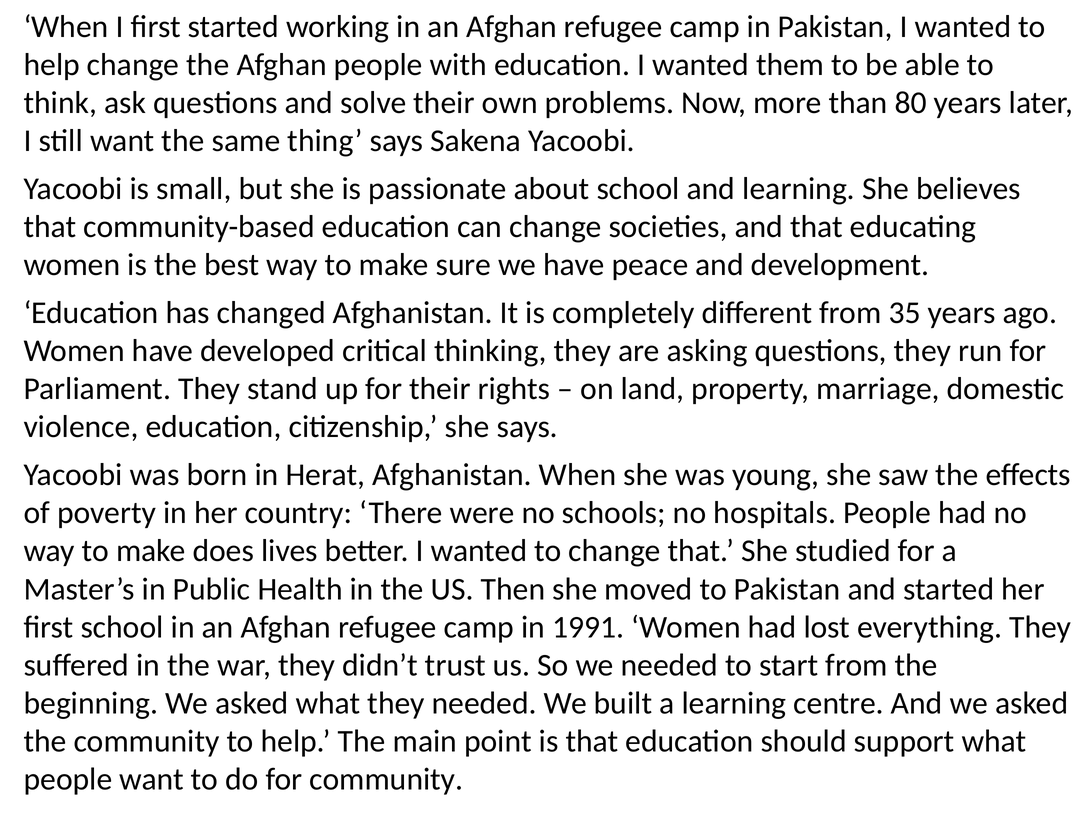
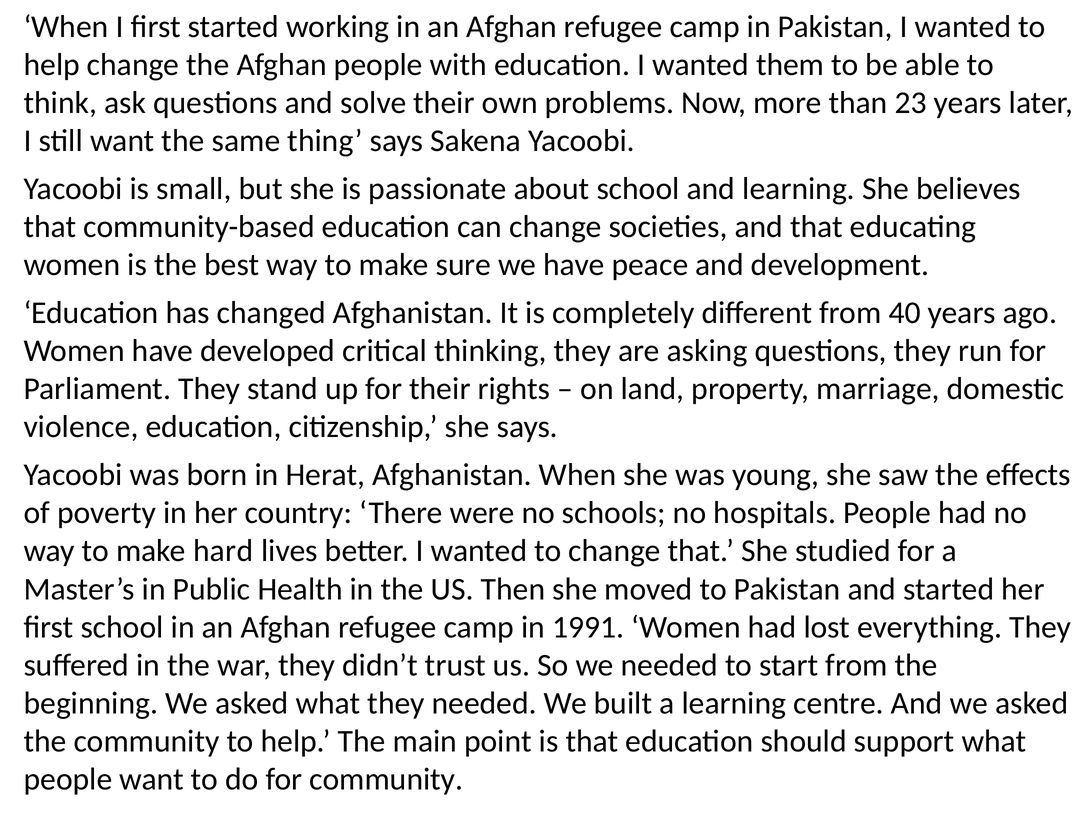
80: 80 -> 23 (911, 103)
35: 35 -> 40 (905, 313)
does: does -> hard (223, 551)
